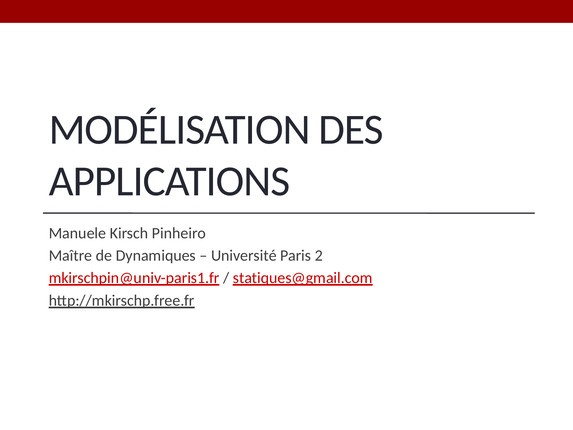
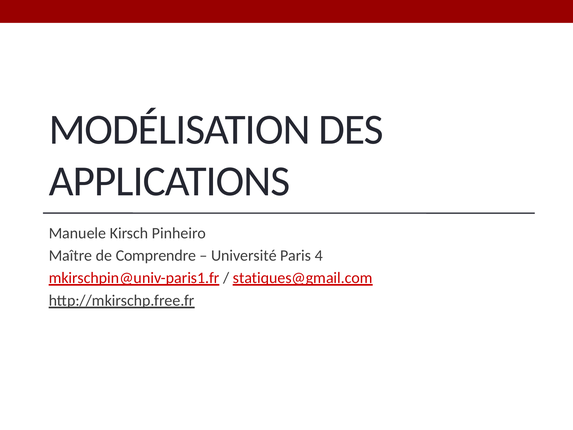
Dynamiques: Dynamiques -> Comprendre (156, 256)
2: 2 -> 4 (319, 256)
